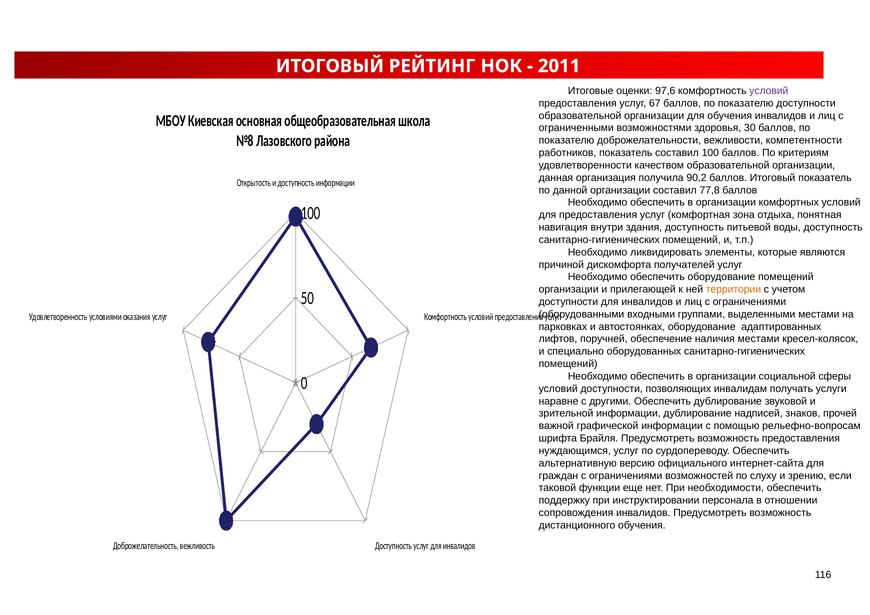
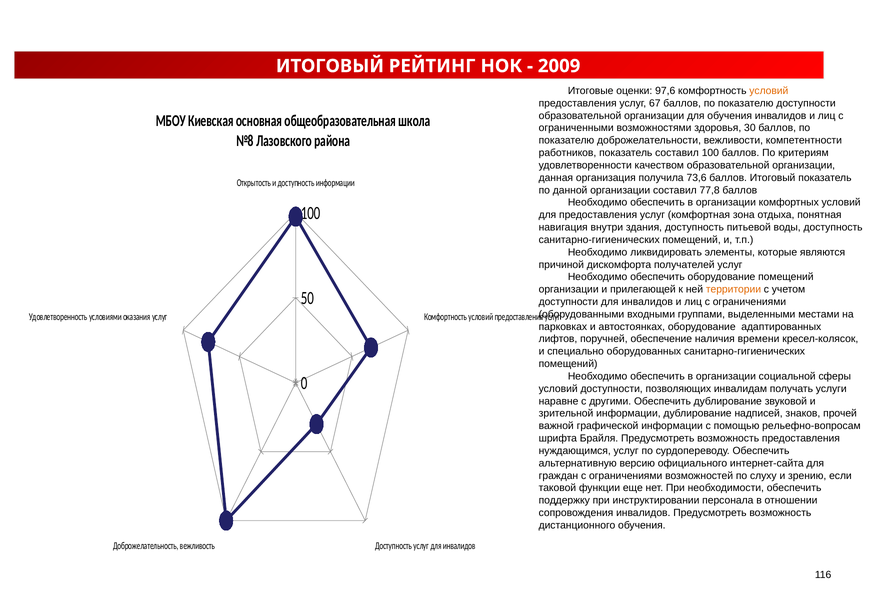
2011: 2011 -> 2009 (559, 66)
условий colour: purple -> orange (769, 91)
90,2: 90,2 -> 73,6 (697, 178)
наличия местами: местами -> времени (759, 339)
